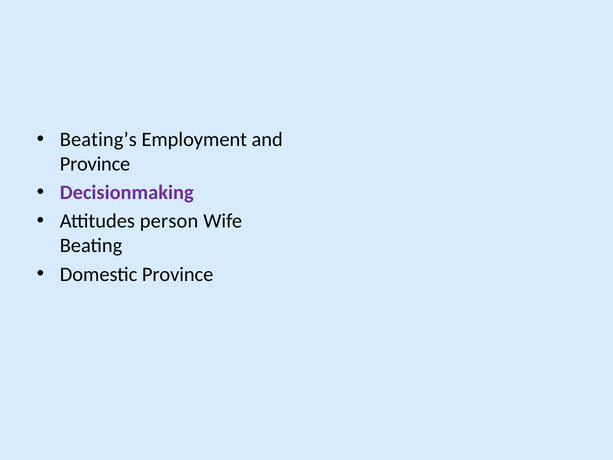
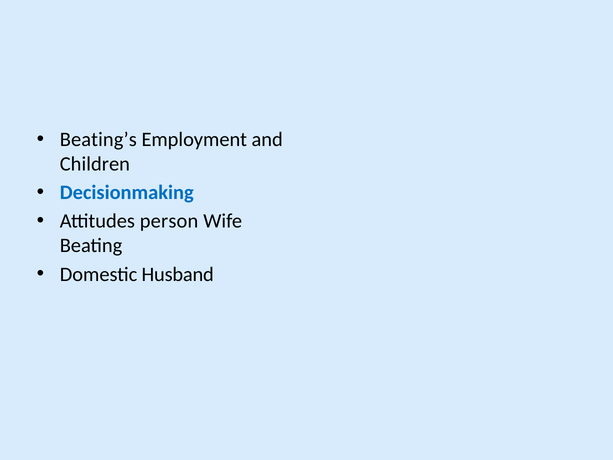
Province: Province -> Children (95, 164)
Decisionmaking colour: purple -> blue (127, 192)
Domestic Province: Province -> Husband (178, 274)
